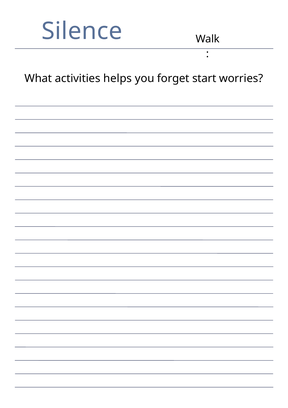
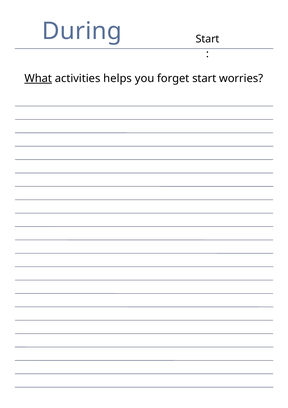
Silence: Silence -> During (82, 31)
Walk: Walk -> Start (208, 39)
What underline: none -> present (38, 78)
